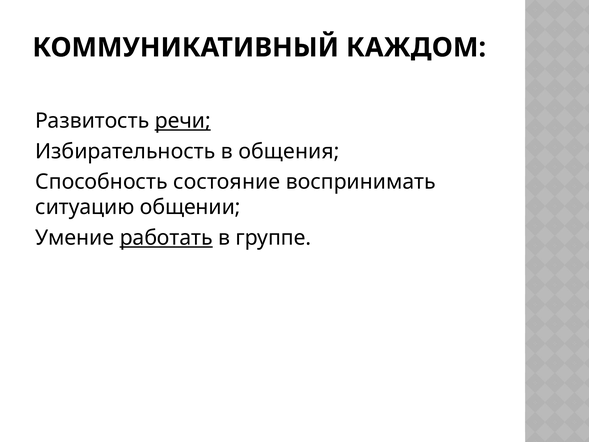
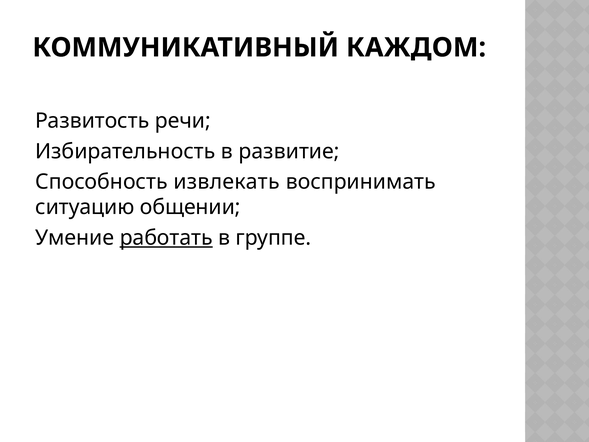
речи underline: present -> none (183, 121)
общения: общения -> развитие (289, 151)
состояние: состояние -> извлекать (227, 182)
